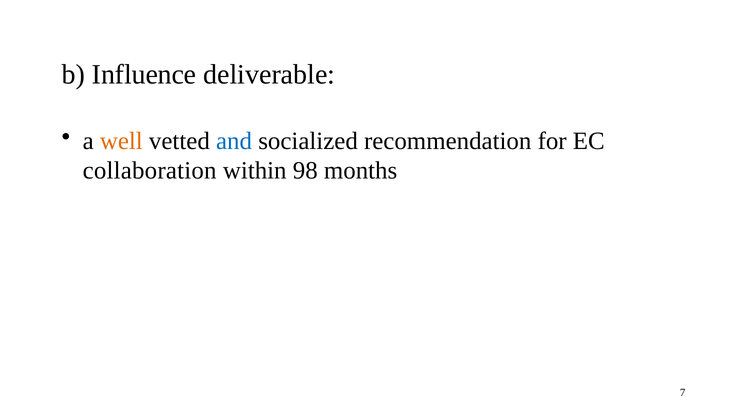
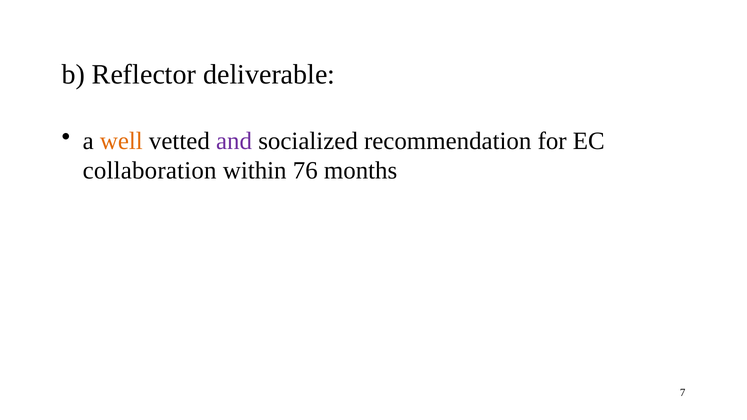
Influence: Influence -> Reflector (144, 74)
and colour: blue -> purple (234, 141)
98: 98 -> 76 (305, 171)
